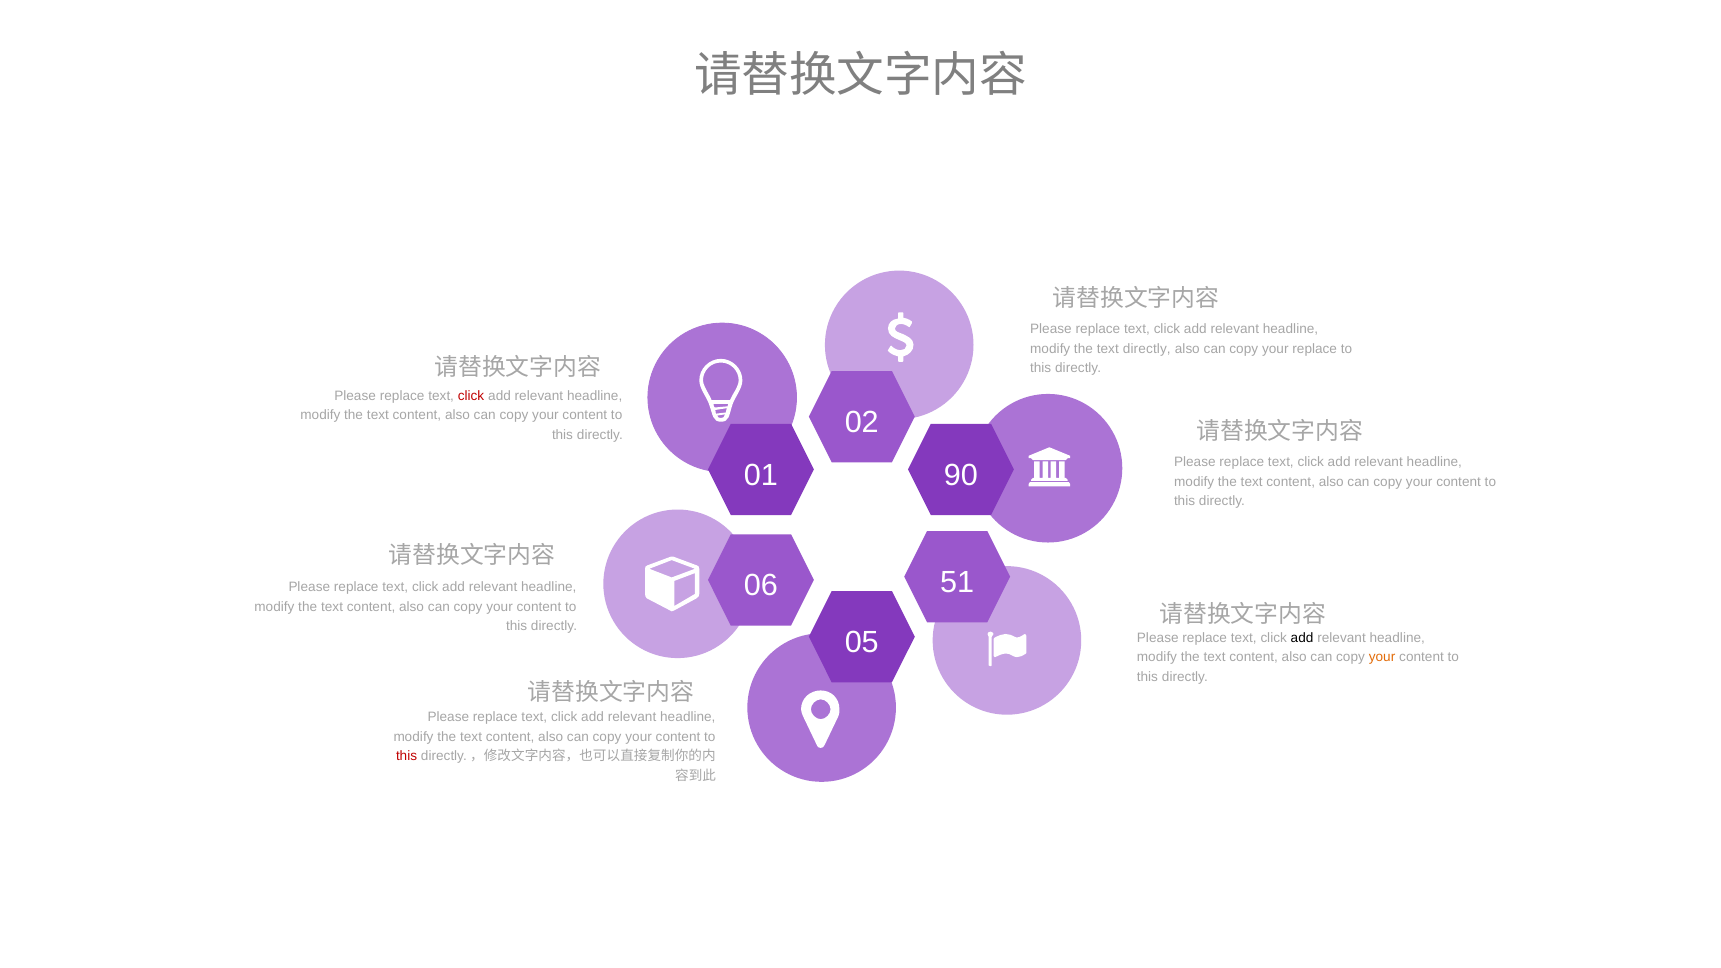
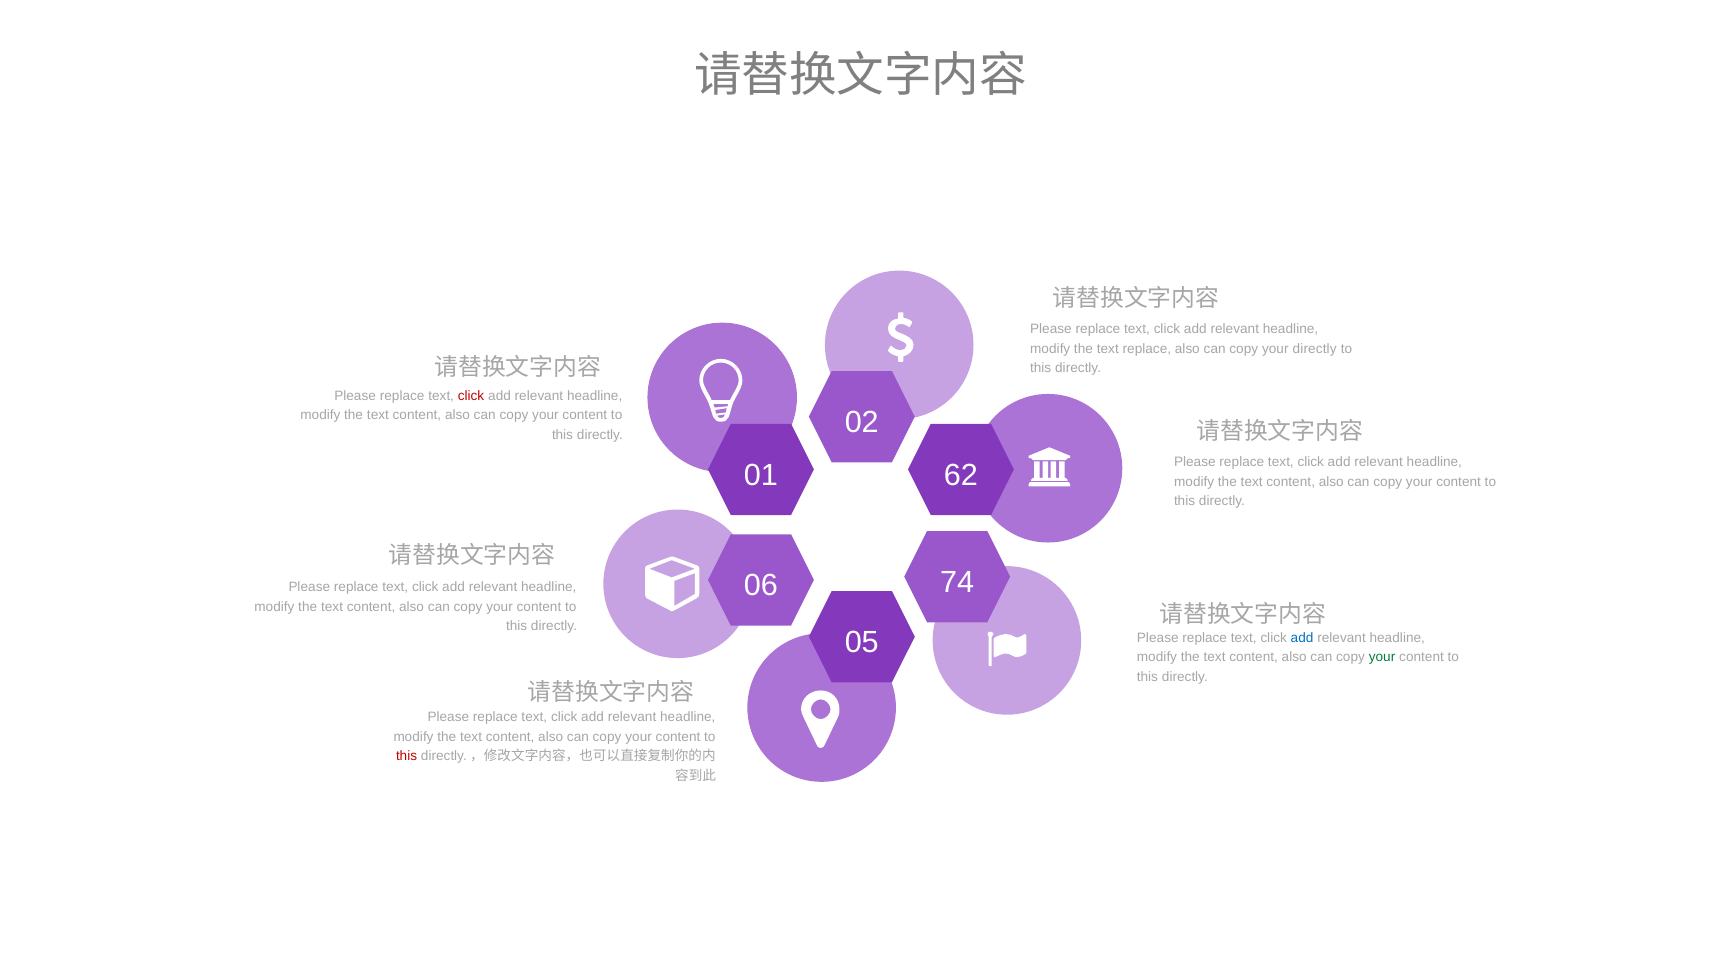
text directly: directly -> replace (1147, 349)
your replace: replace -> directly (1315, 349)
90: 90 -> 62 (961, 475)
51: 51 -> 74 (957, 582)
add colour: black -> blue (1302, 638)
your colour: orange -> green (1382, 657)
